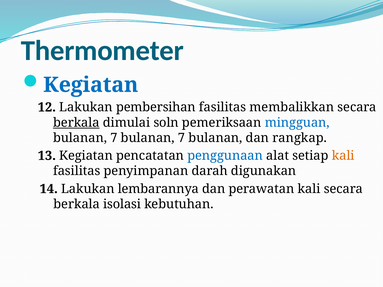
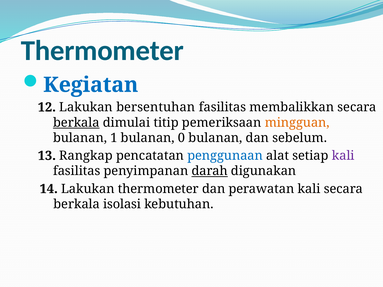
pembersihan: pembersihan -> bersentuhan (156, 107)
soln: soln -> titip (166, 123)
mingguan colour: blue -> orange (297, 123)
7: 7 -> 1 (114, 138)
7: 7 -> 0 (182, 138)
rangkap: rangkap -> sebelum (300, 138)
13 Kegiatan: Kegiatan -> Rangkap (86, 156)
kali colour: orange -> purple (343, 156)
darah underline: none -> present (210, 171)
Lakukan lembarannya: lembarannya -> thermometer (158, 189)
